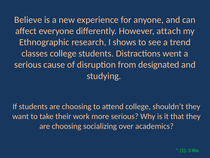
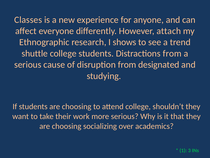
Believe: Believe -> Classes (28, 20)
classes: classes -> shuttle (35, 53)
Distractions went: went -> from (172, 53)
